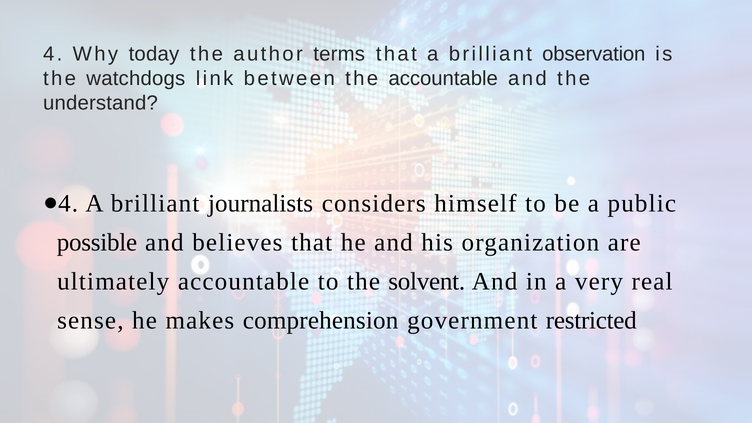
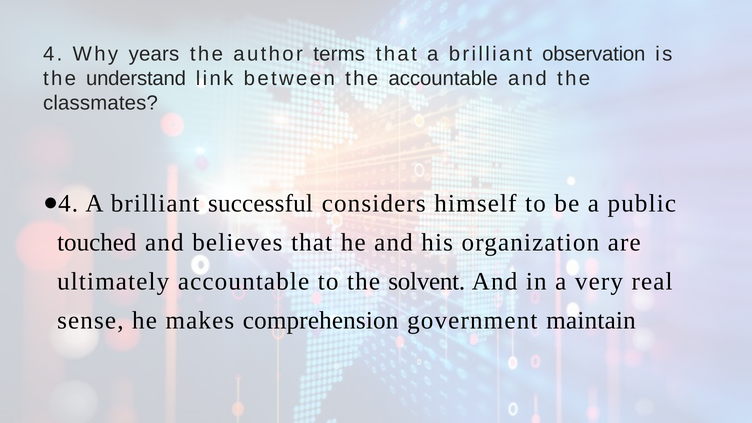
today: today -> years (154, 54)
watchdogs: watchdogs -> understand (136, 79)
understand: understand -> classmates (100, 103)
journalists: journalists -> successful (260, 203)
possible: possible -> touched (97, 242)
restricted: restricted -> maintain (591, 321)
